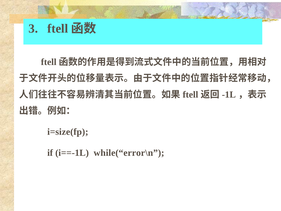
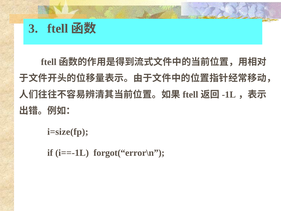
while(“error\n: while(“error\n -> forgot(“error\n (129, 153)
